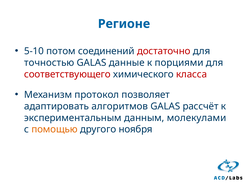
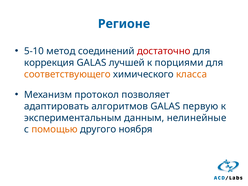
потом: потом -> метод (61, 51)
точностью: точностью -> коррекция (49, 63)
данные: данные -> лучшей (127, 63)
соответствующего colour: red -> orange (67, 74)
класса colour: red -> orange (192, 74)
рассчёт: рассчёт -> первую (200, 106)
молекулами: молекулами -> нелинейные (197, 118)
